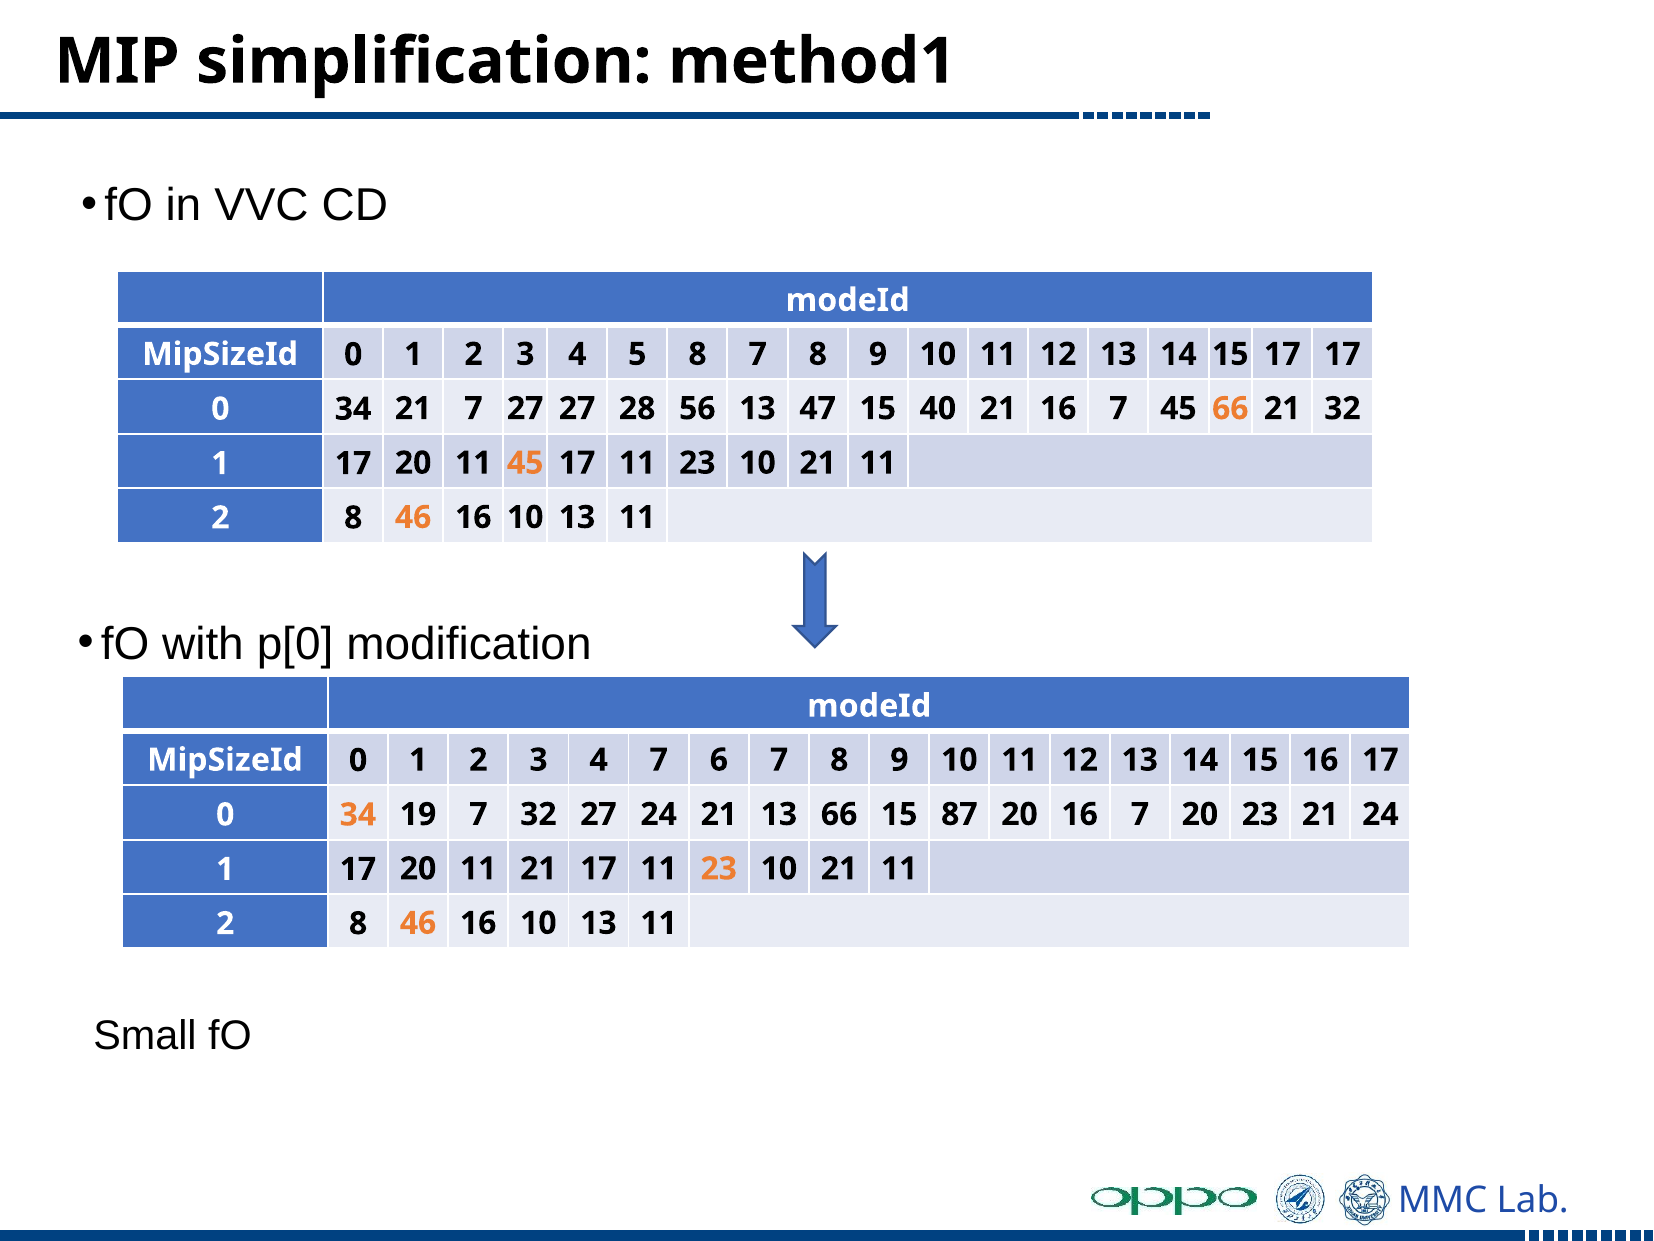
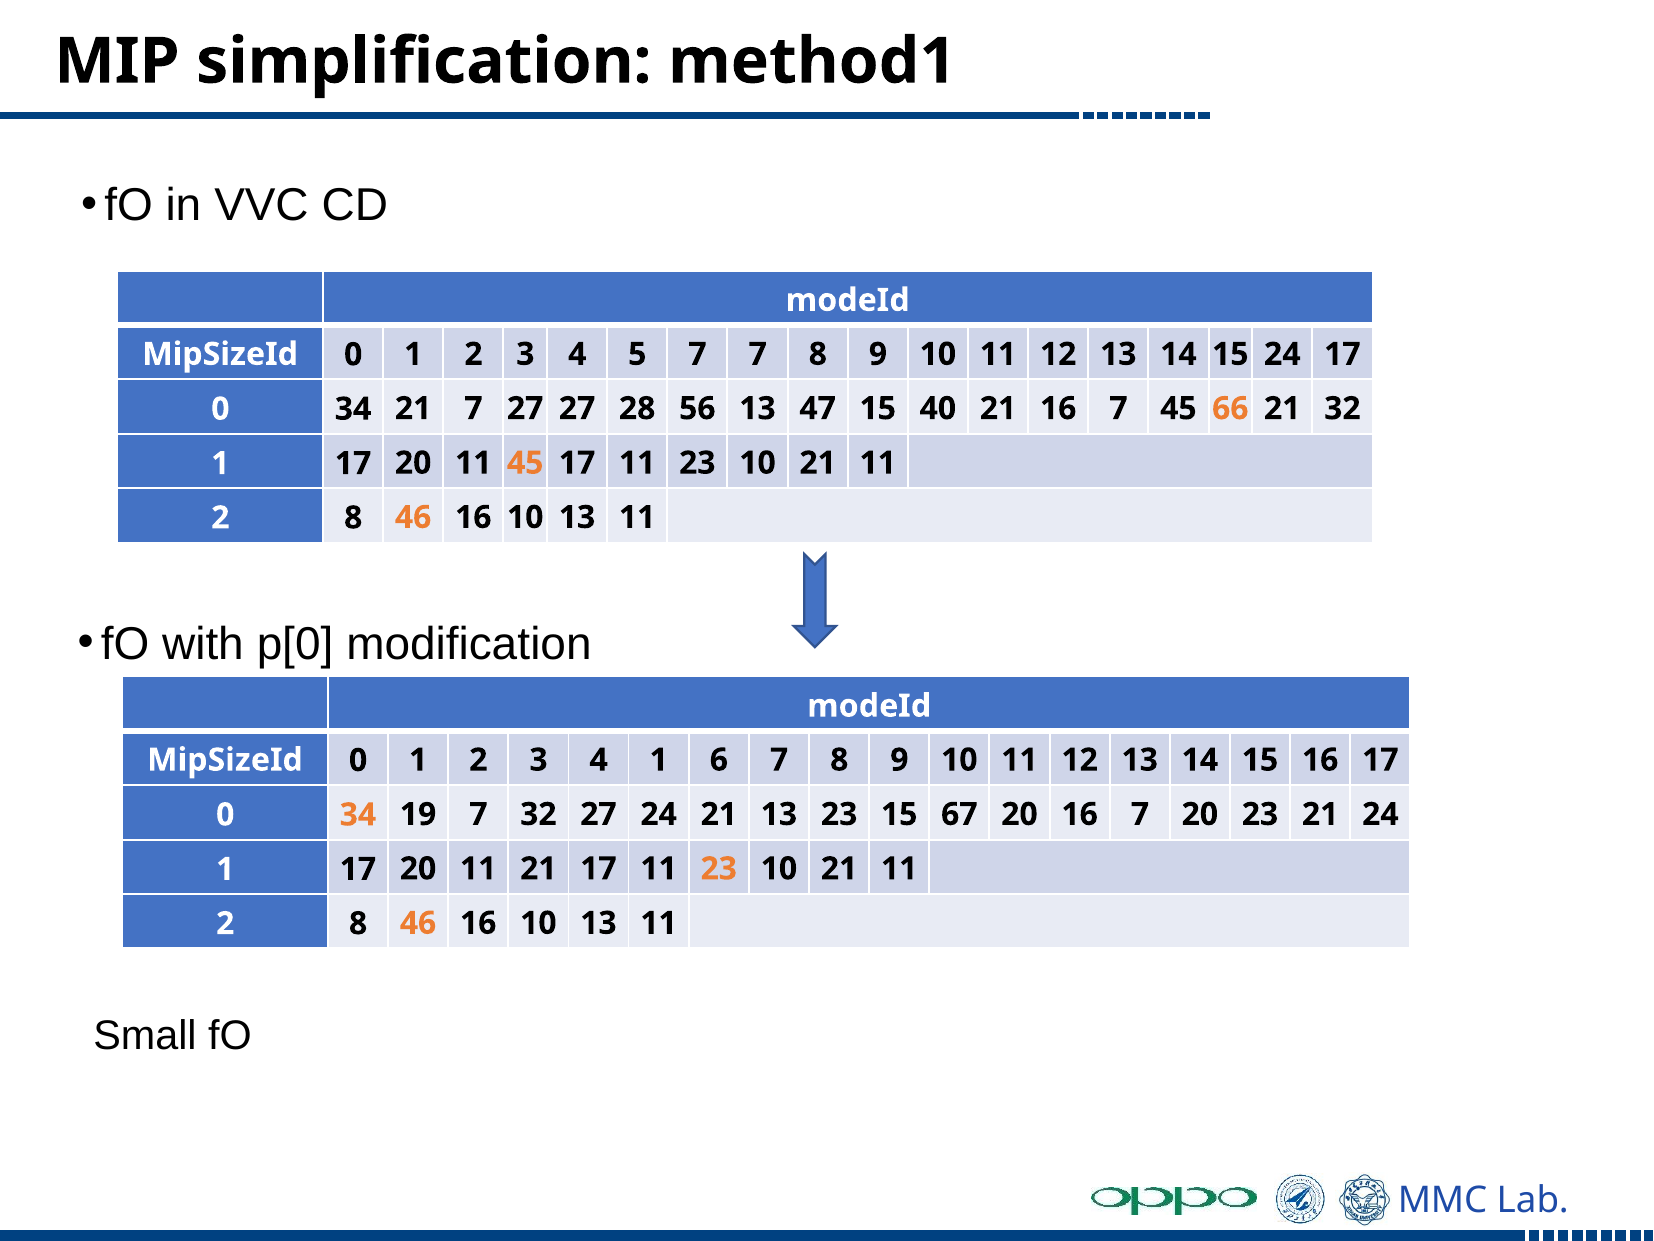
5 8: 8 -> 7 (697, 354)
15 17: 17 -> 24 (1282, 354)
4 7: 7 -> 1 (659, 760)
13 66: 66 -> 23 (839, 814)
87: 87 -> 67 (959, 814)
